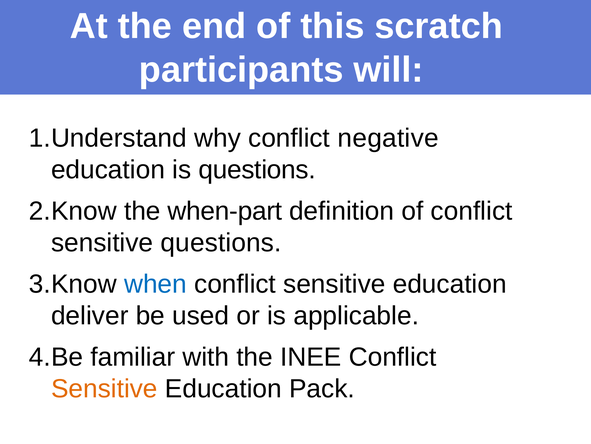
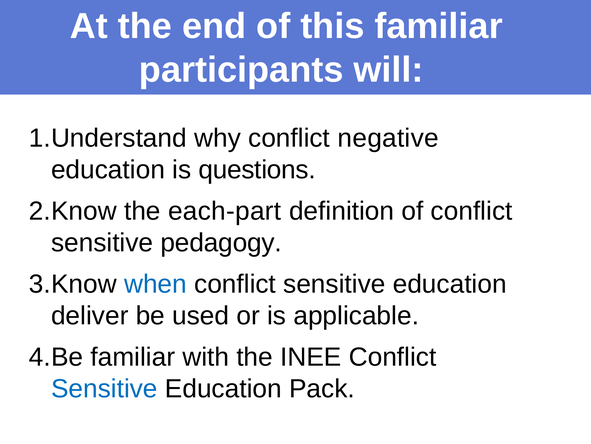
this scratch: scratch -> familiar (439, 26)
when-part: when-part -> each-part (225, 211)
sensitive questions: questions -> pedagogy (221, 242)
Sensitive colour: orange -> blue (104, 388)
